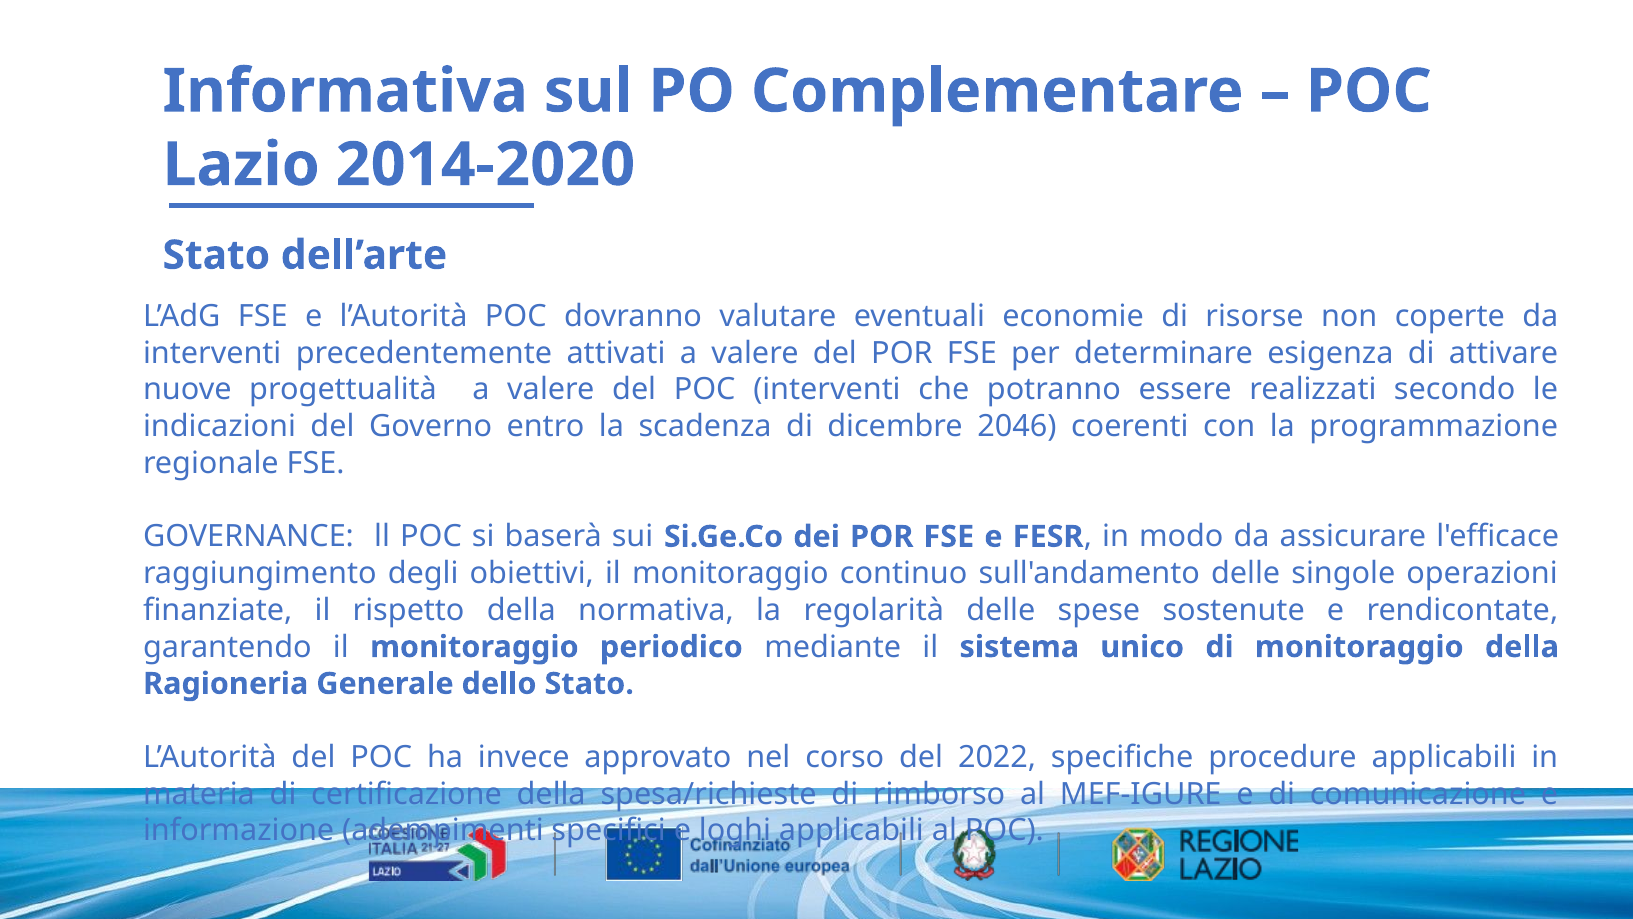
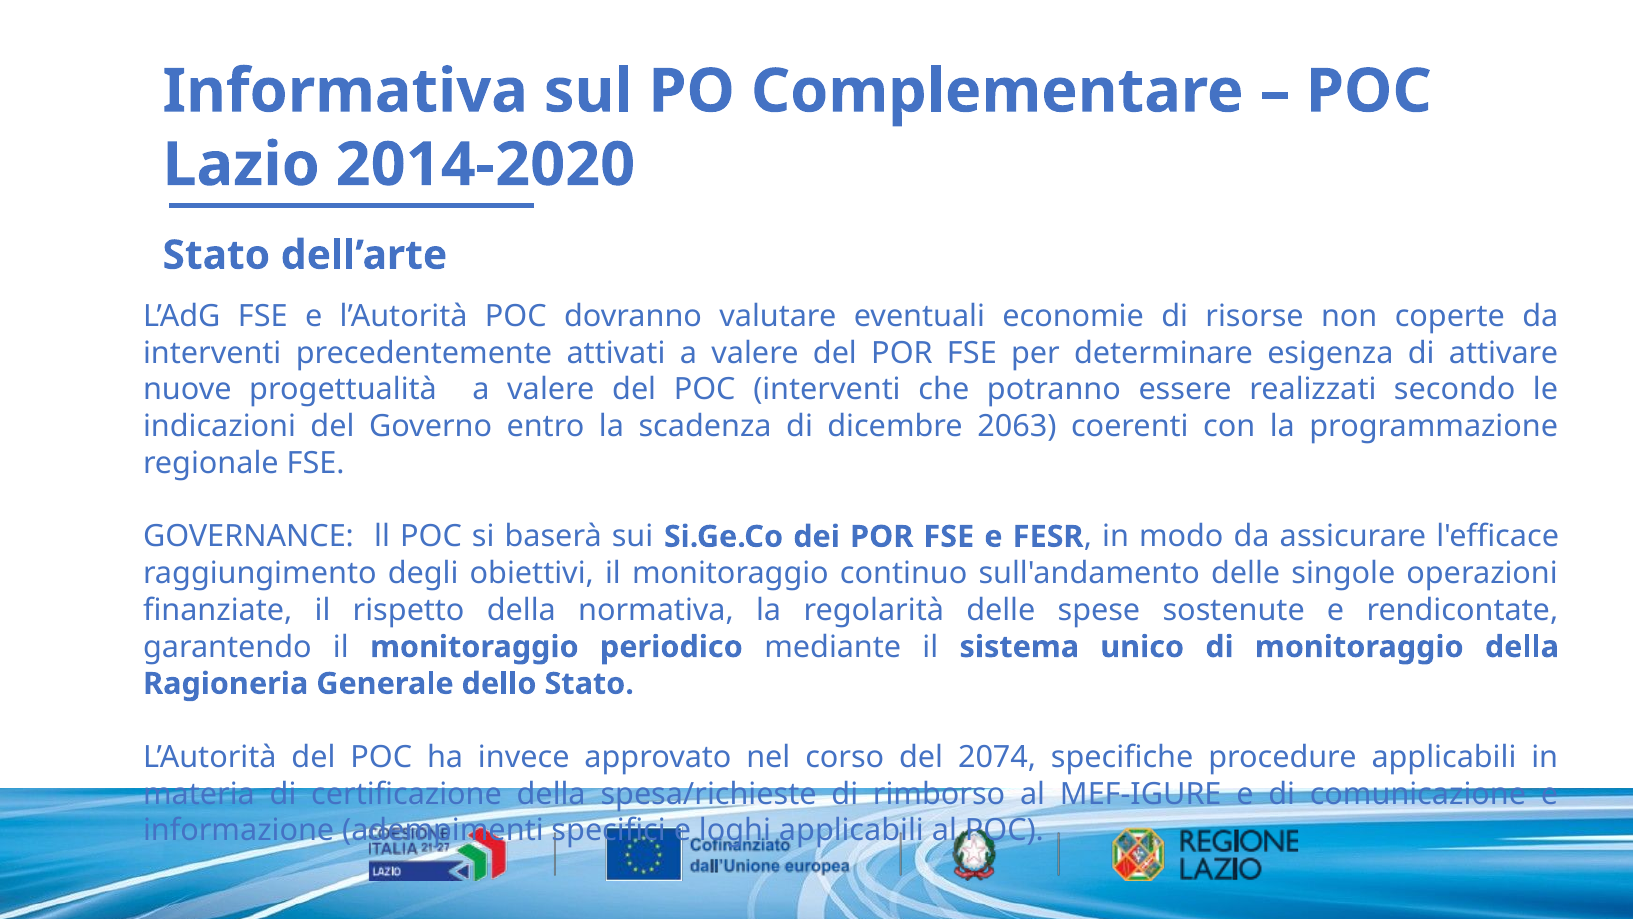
2046: 2046 -> 2063 (1017, 426)
2022: 2022 -> 2074 (997, 757)
